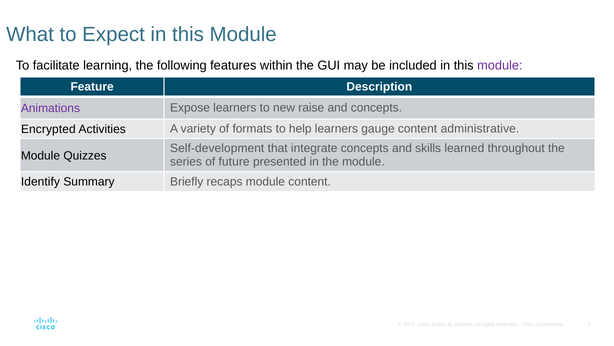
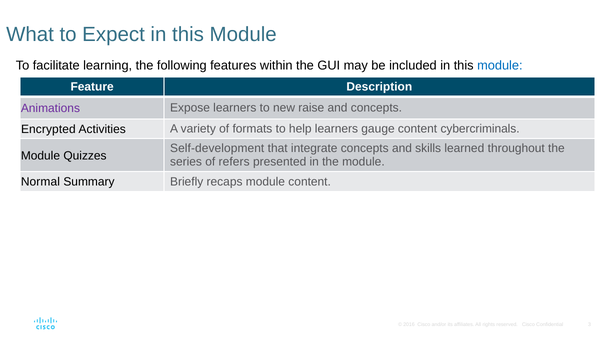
module colour: purple -> blue (500, 65)
administrative: administrative -> cybercriminals (480, 129)
future: future -> refers (234, 162)
Identify: Identify -> Normal (40, 182)
